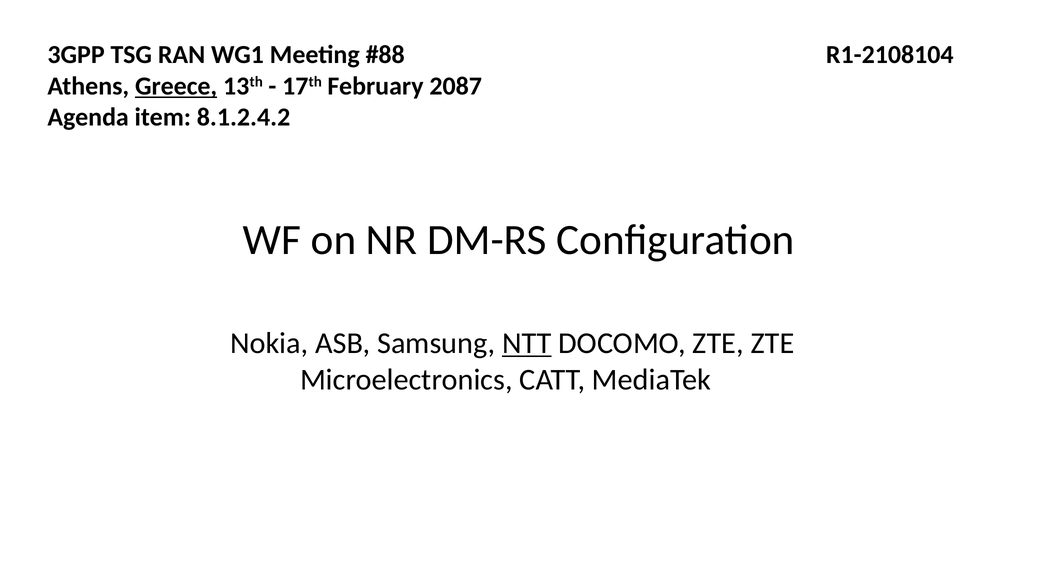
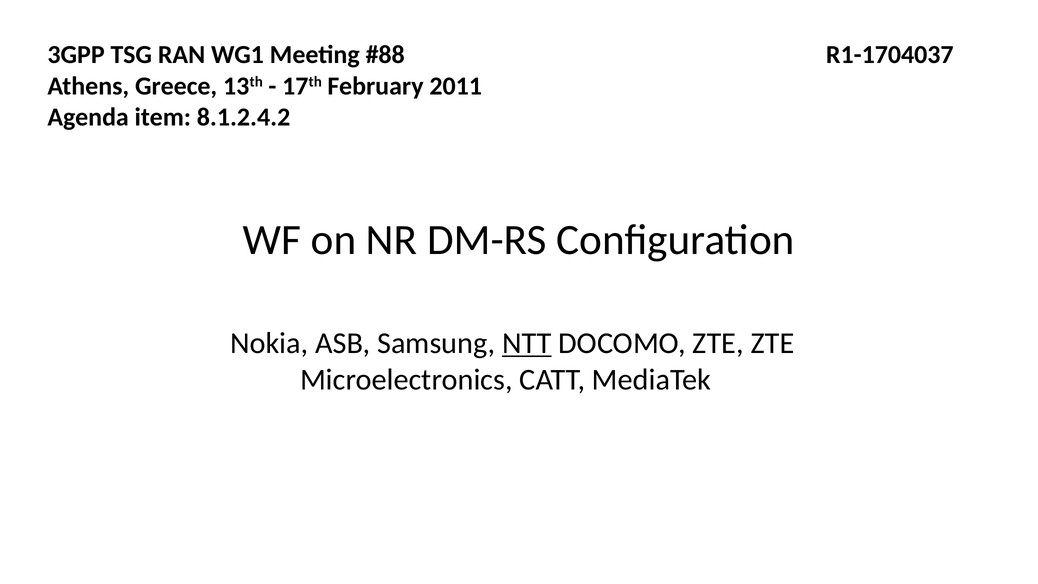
R1-2108104: R1-2108104 -> R1-1704037 (890, 55)
Greece underline: present -> none (176, 86)
2087: 2087 -> 2011 (456, 86)
